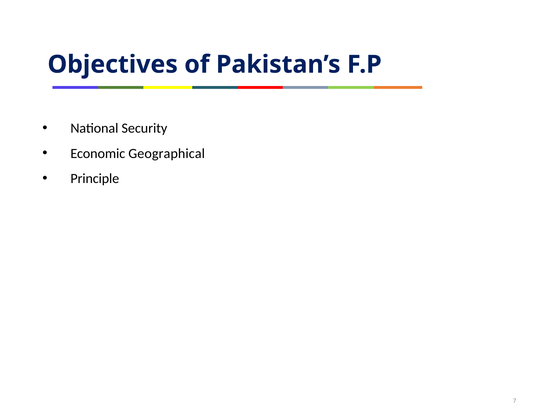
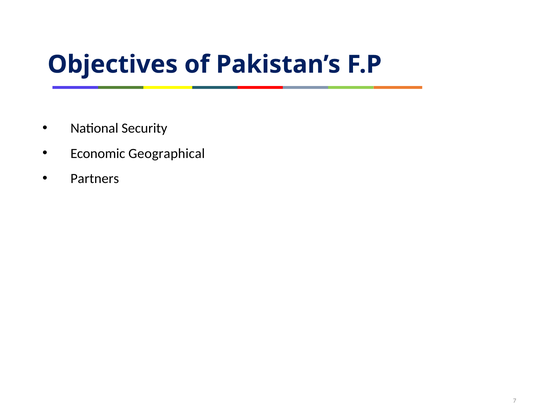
Principle: Principle -> Partners (95, 179)
